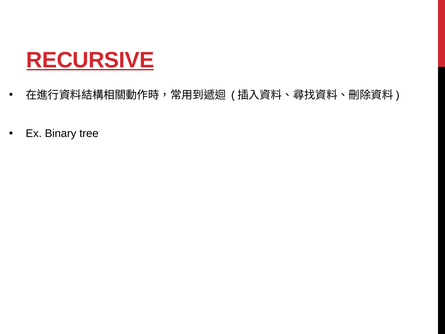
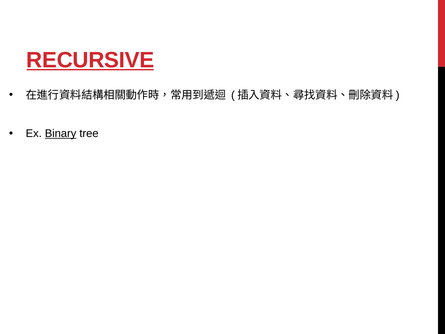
Binary underline: none -> present (61, 134)
